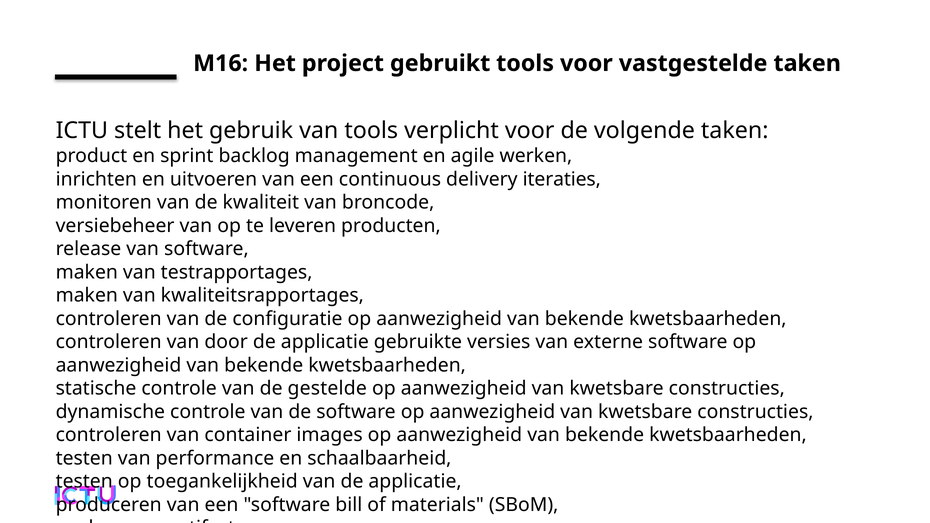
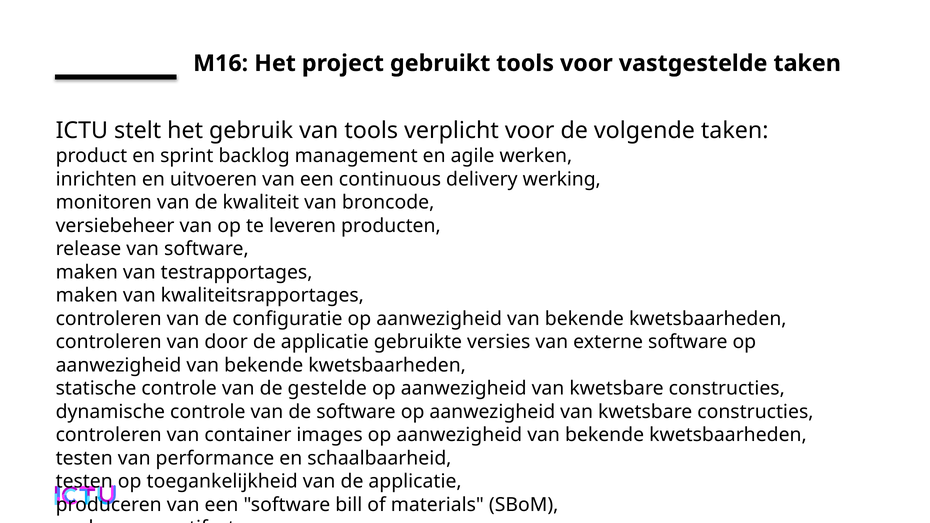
iteraties: iteraties -> werking (562, 179)
